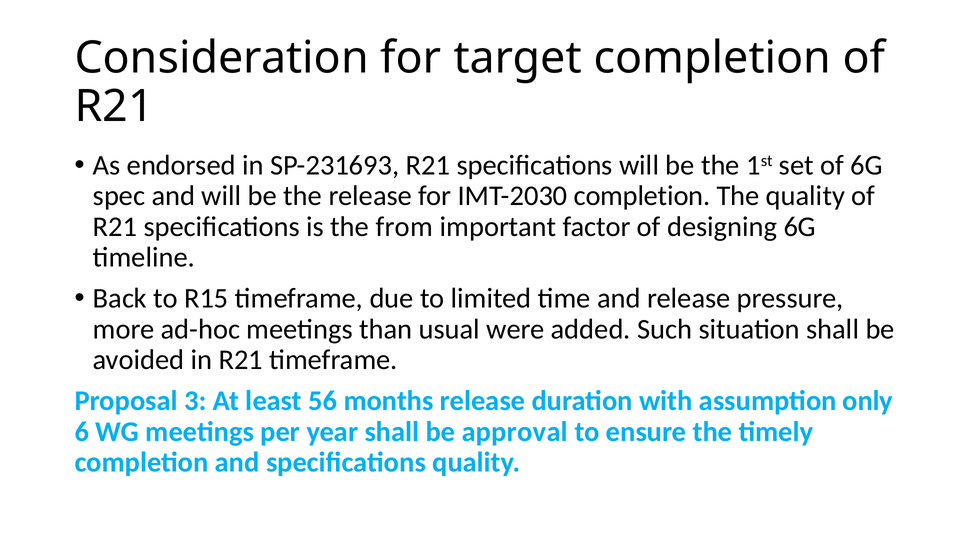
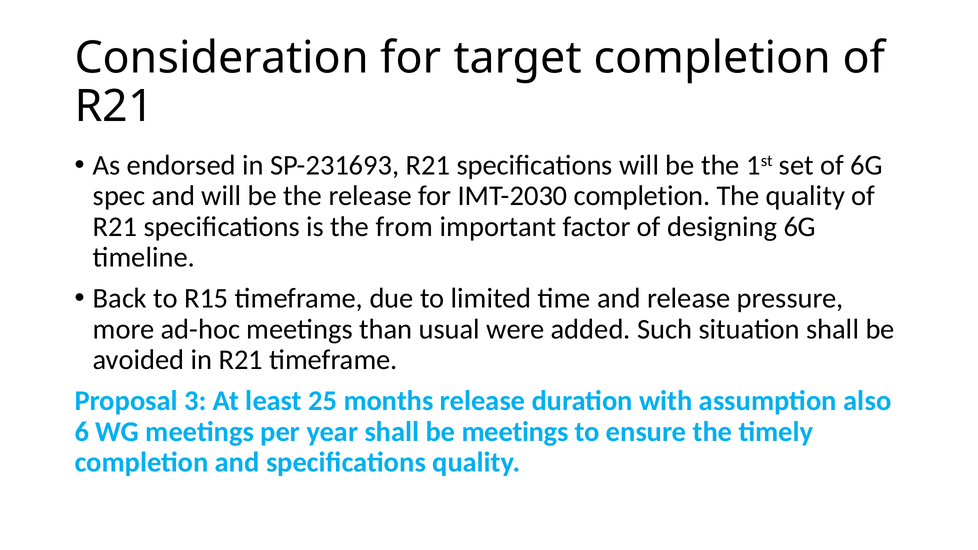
56: 56 -> 25 (323, 401)
only: only -> also (867, 401)
be approval: approval -> meetings (515, 432)
